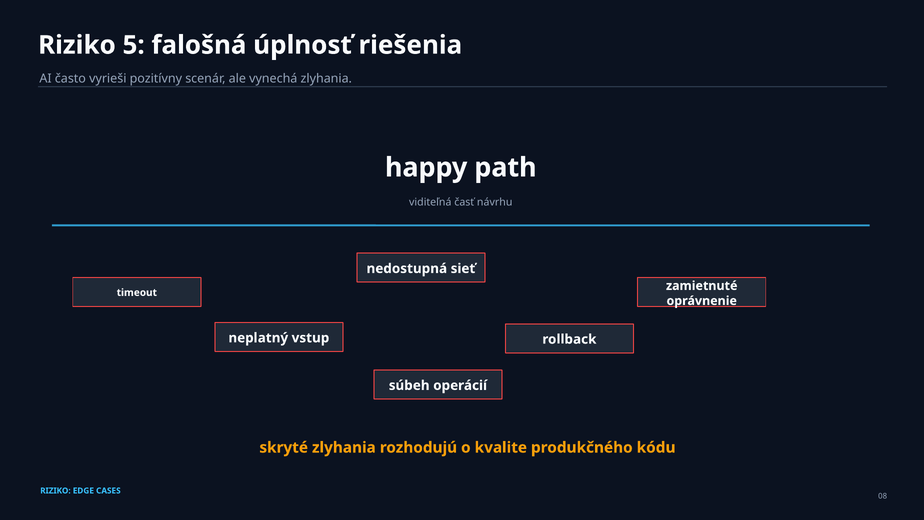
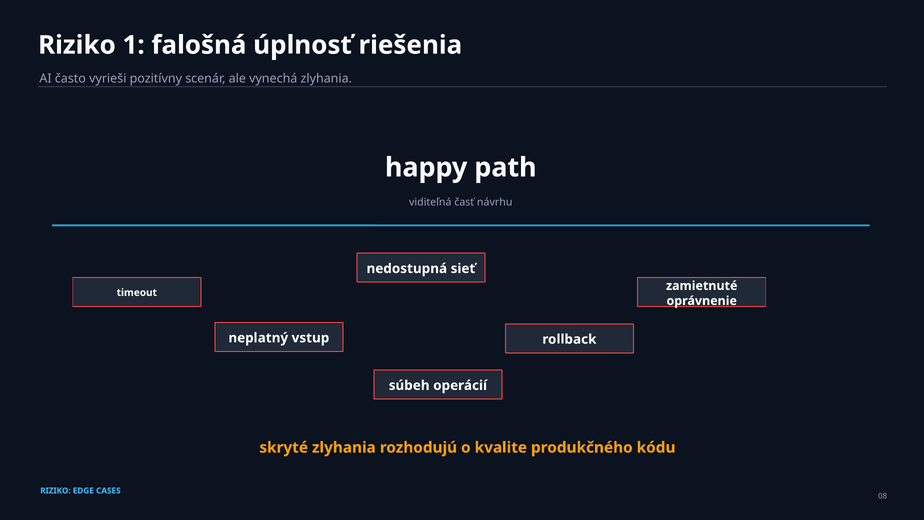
5: 5 -> 1 (134, 45)
